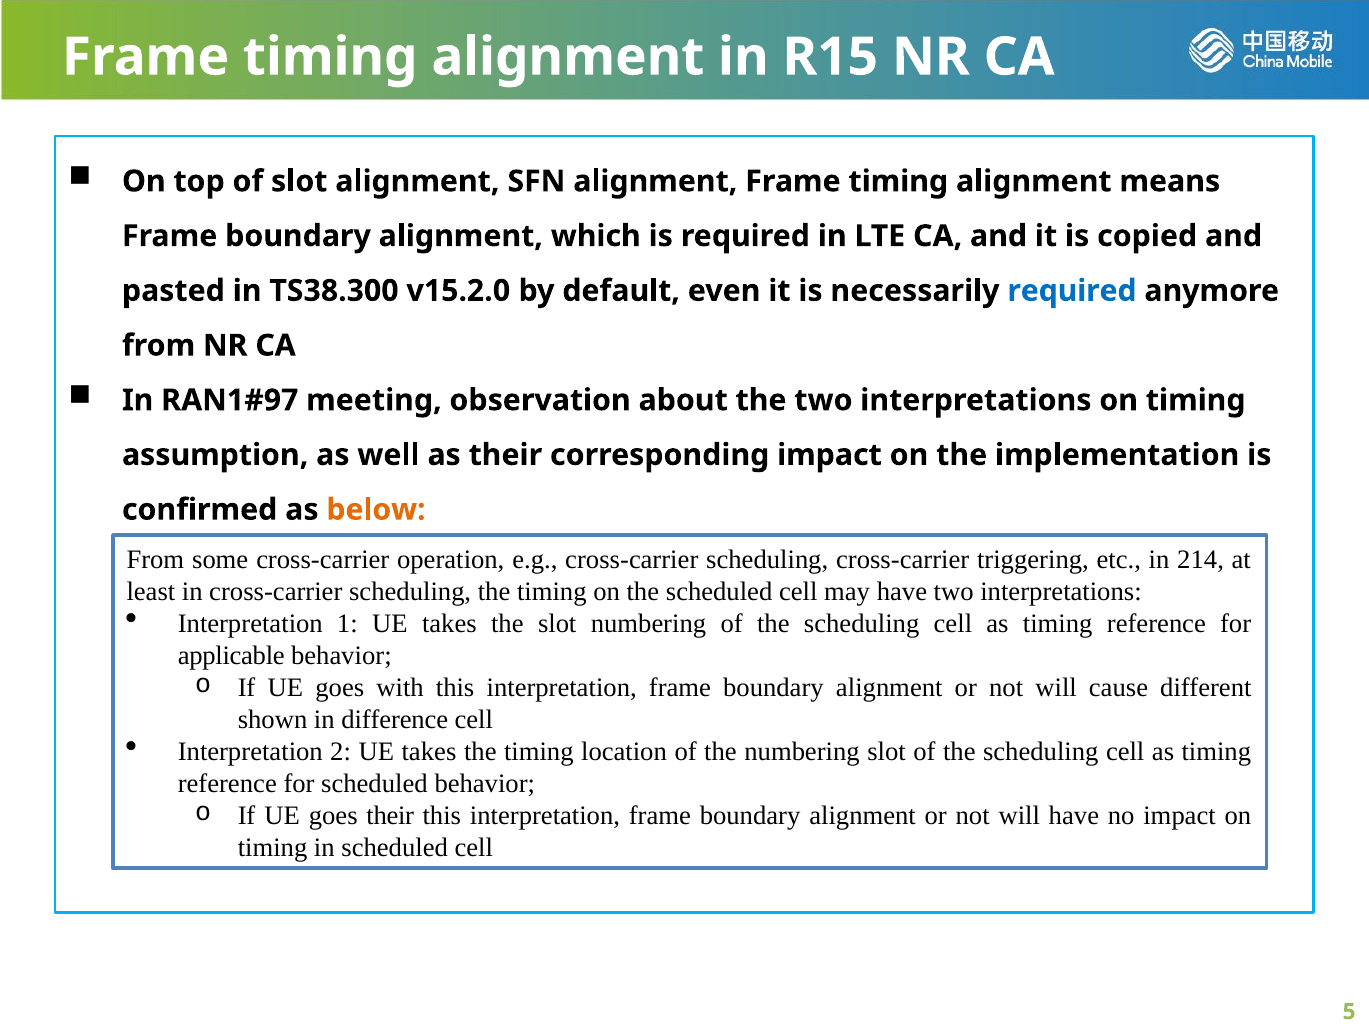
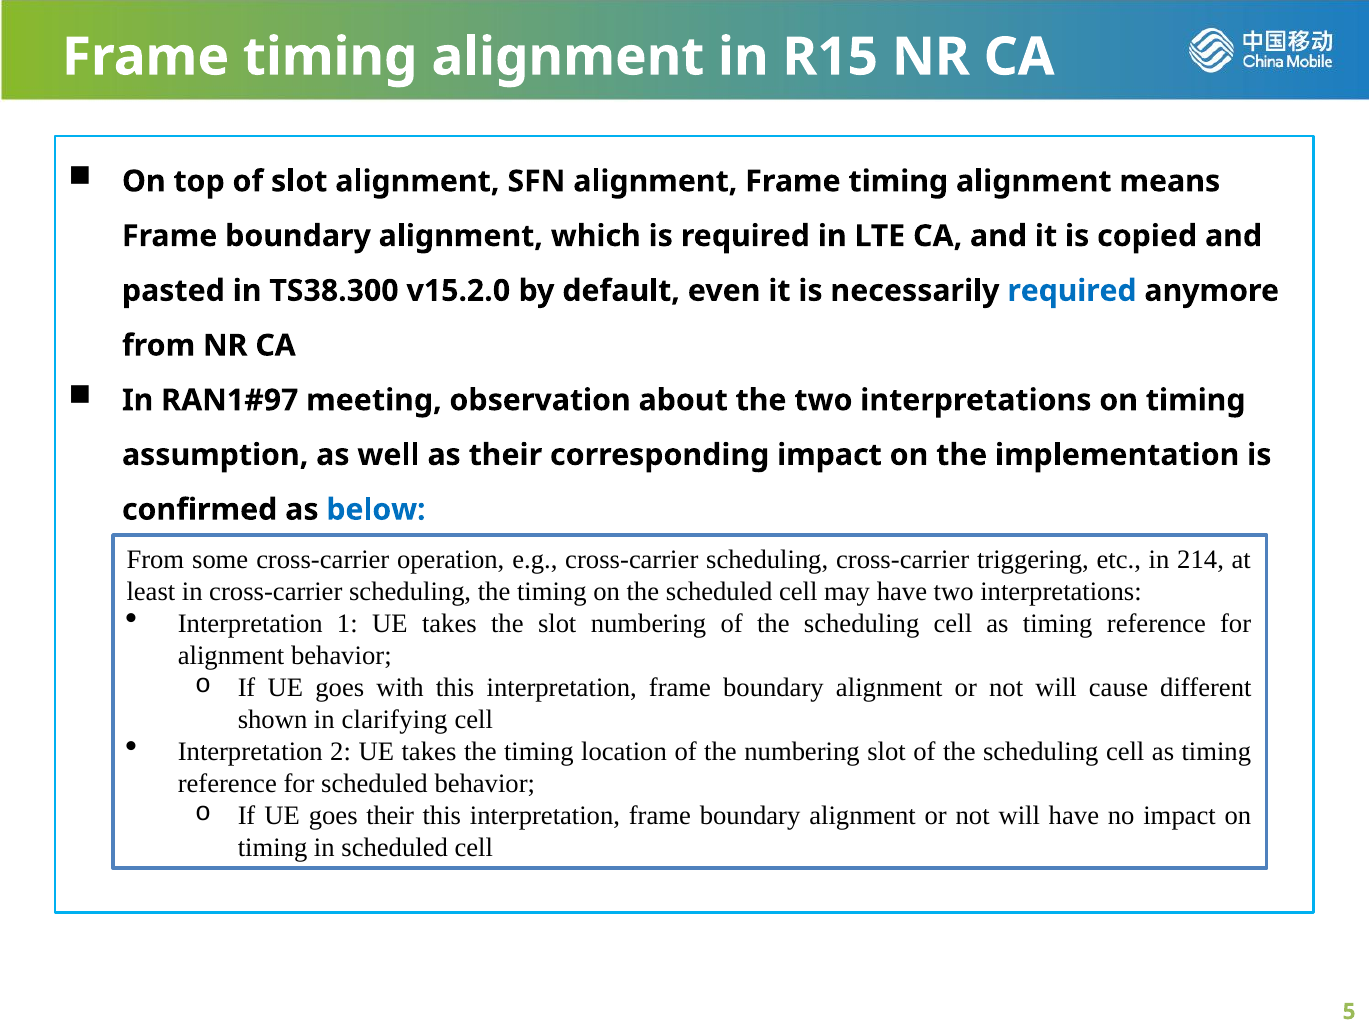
below colour: orange -> blue (376, 510)
applicable: applicable -> alignment (231, 655)
difference: difference -> clarifying (395, 719)
